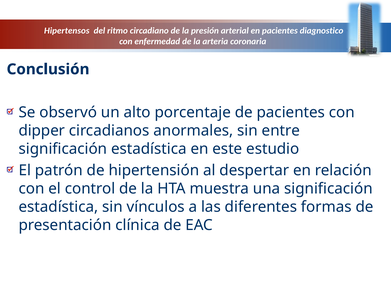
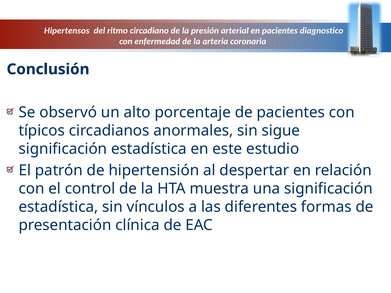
dipper: dipper -> típicos (42, 131)
entre: entre -> sigue (281, 131)
